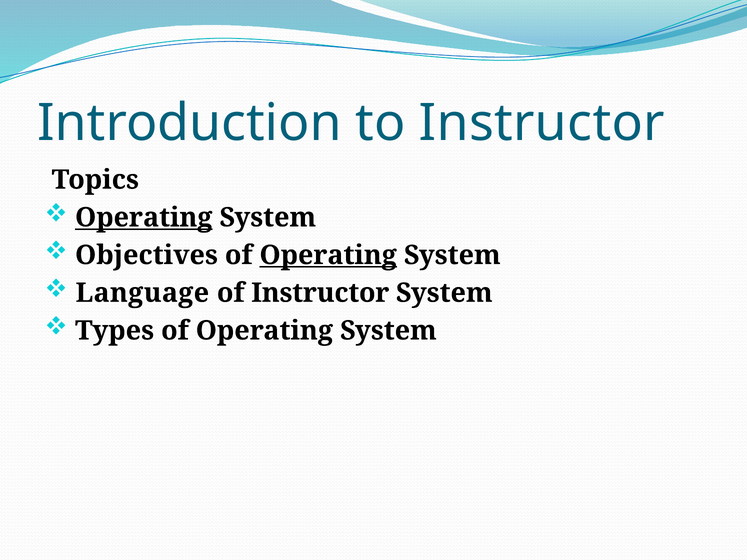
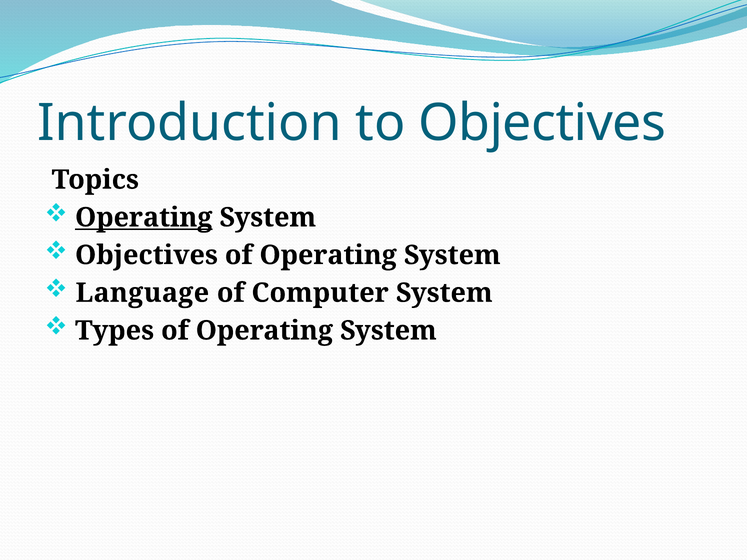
to Instructor: Instructor -> Objectives (542, 123)
Operating underline: present -> none (328, 255)
of Instructor: Instructor -> Computer (320, 293)
